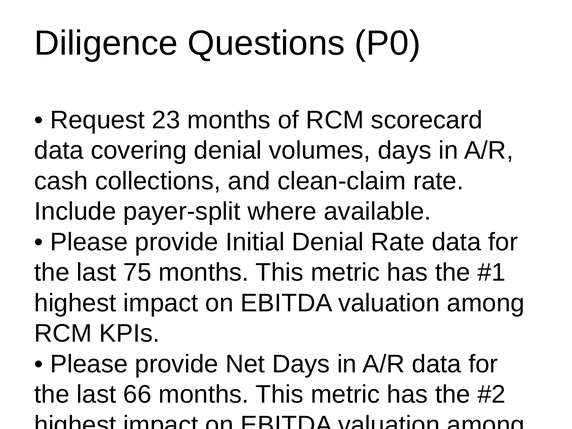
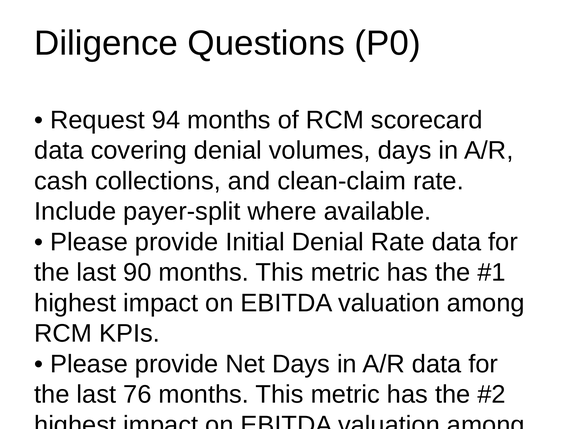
23: 23 -> 94 (166, 120)
75: 75 -> 90 (137, 273)
66: 66 -> 76 (137, 395)
